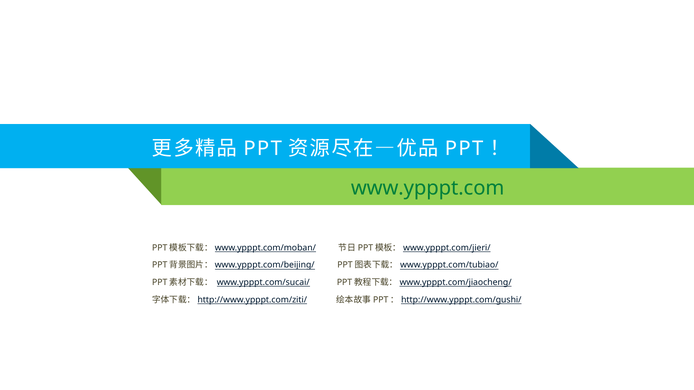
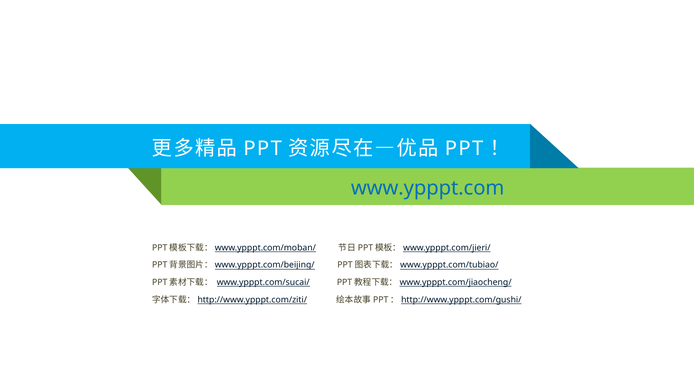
www.ypppt.com colour: green -> blue (428, 188)
